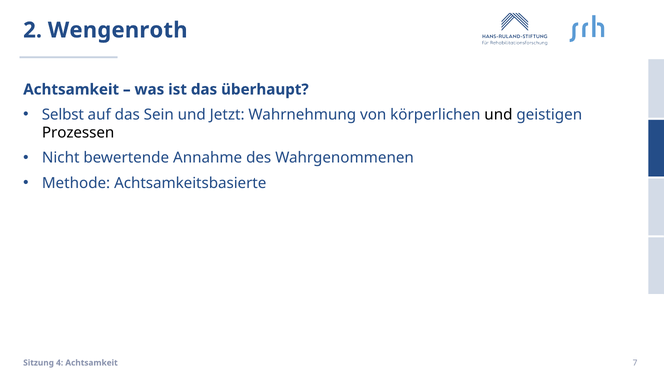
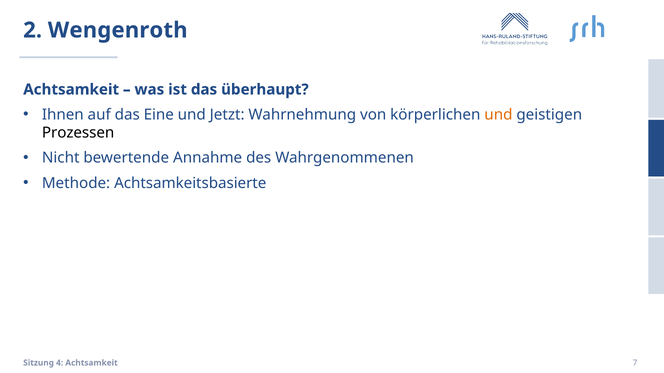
Selbst: Selbst -> Ihnen (63, 115)
Sein: Sein -> Eine (159, 115)
und colour: black -> orange (498, 115)
